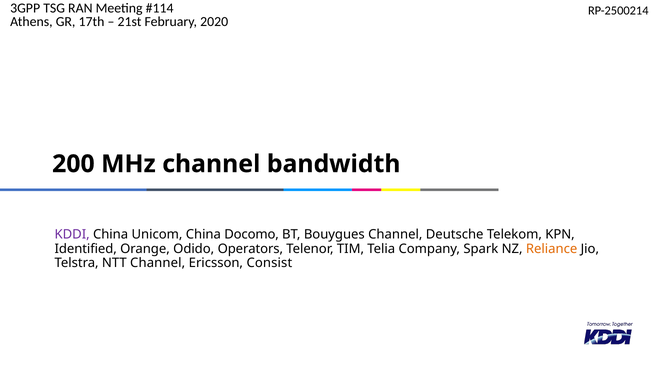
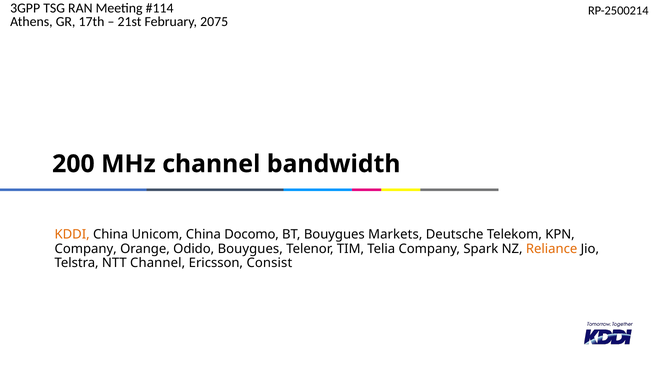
2020: 2020 -> 2075 (214, 22)
KDDI colour: purple -> orange (72, 235)
Bouygues Channel: Channel -> Markets (395, 235)
Identified: Identified -> Company (86, 249)
Odido Operators: Operators -> Bouygues (250, 249)
